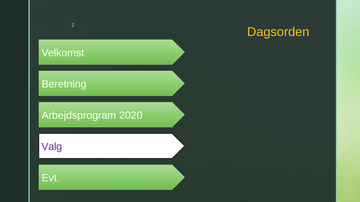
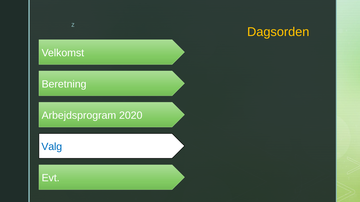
Valg colour: purple -> blue (52, 147)
